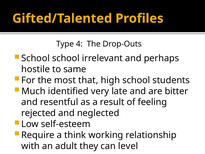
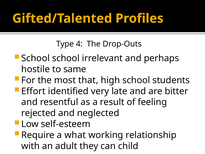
Much: Much -> Effort (33, 91)
think: think -> what (75, 135)
level: level -> child (128, 146)
